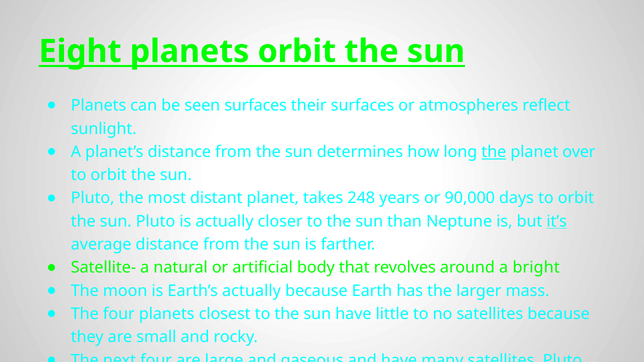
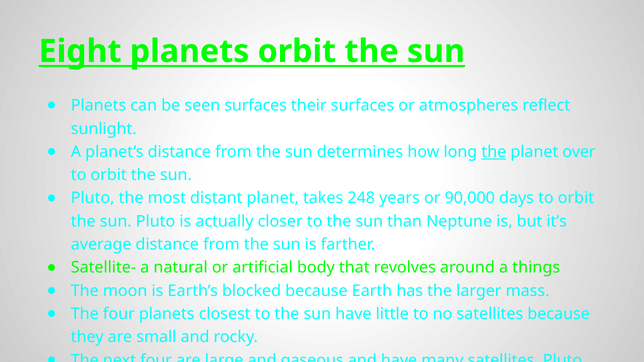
it’s underline: present -> none (557, 221)
bright: bright -> things (536, 268)
Earth’s actually: actually -> blocked (252, 291)
